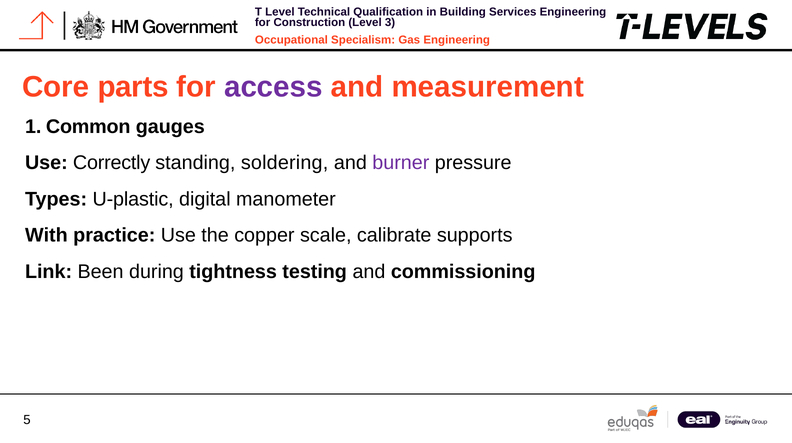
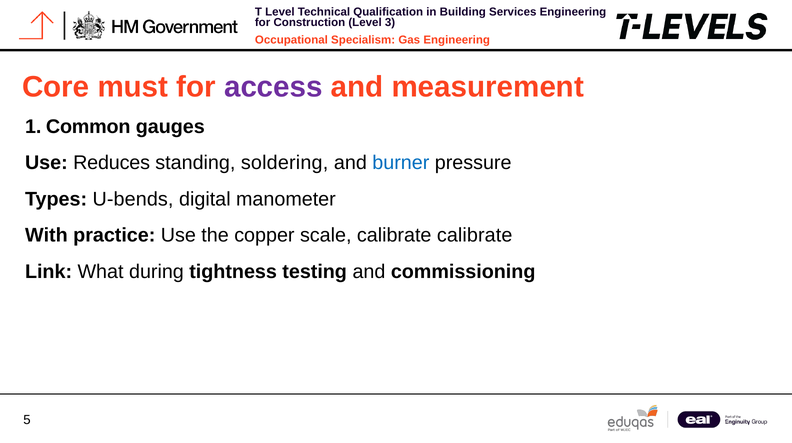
parts: parts -> must (133, 87)
Correctly: Correctly -> Reduces (112, 163)
burner colour: purple -> blue (401, 163)
U-plastic: U-plastic -> U-bends (133, 199)
calibrate supports: supports -> calibrate (475, 235)
Been: Been -> What (101, 272)
